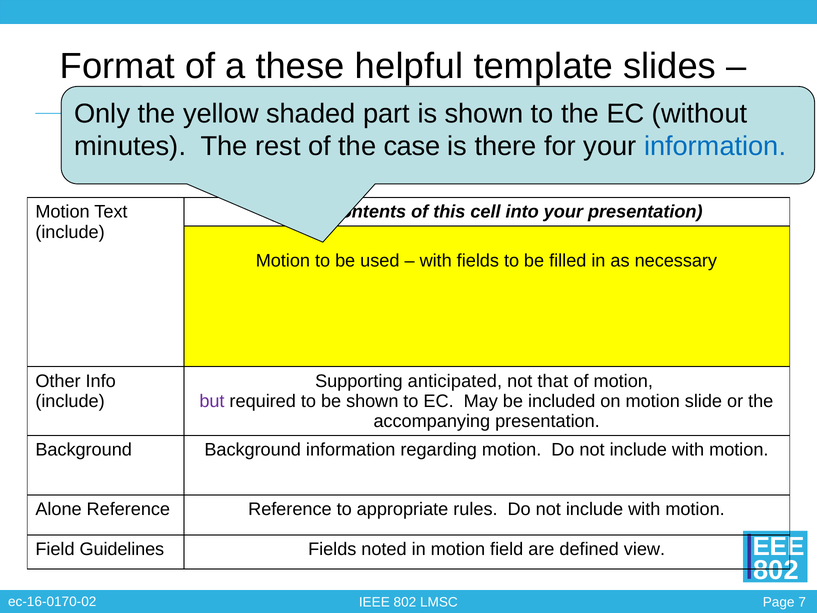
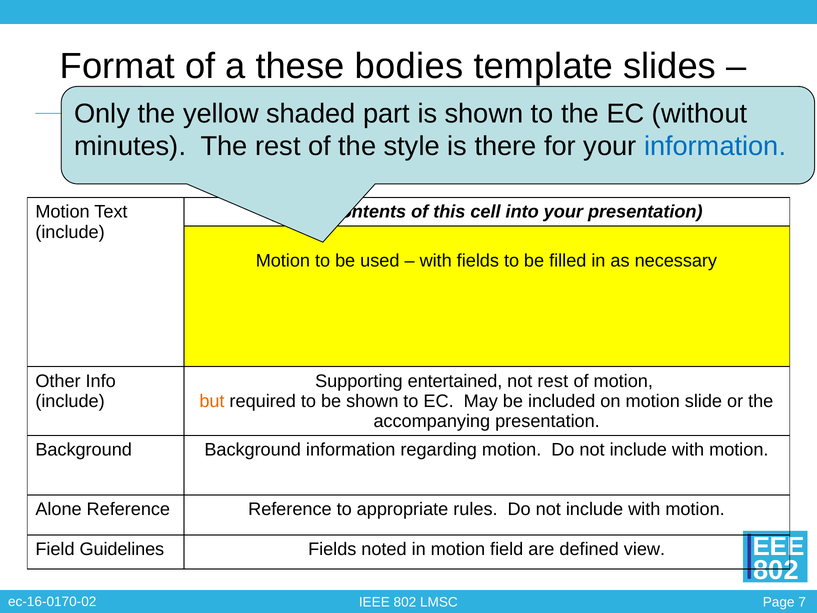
helpful: helpful -> bodies (409, 66)
case: case -> style (412, 146)
anticipated: anticipated -> entertained (455, 381)
not that: that -> rest (553, 381)
but colour: purple -> orange (212, 401)
